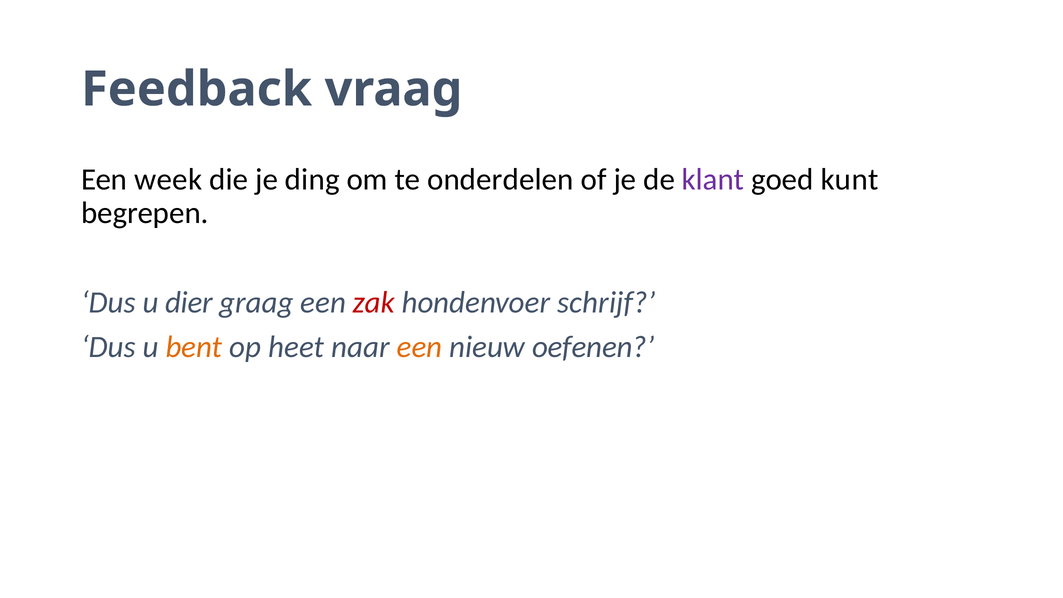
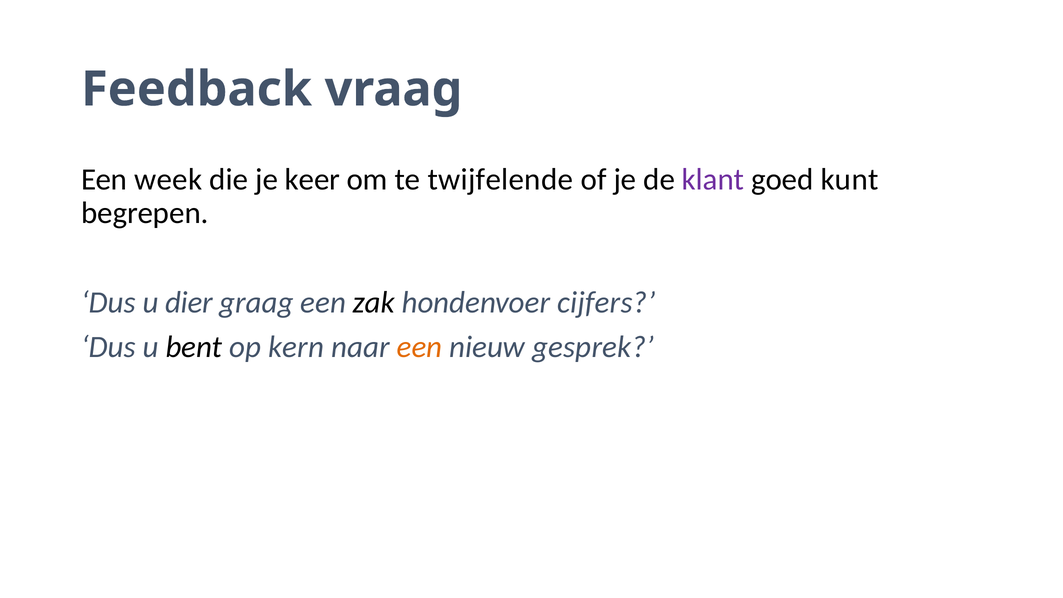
ding: ding -> keer (312, 180)
onderdelen: onderdelen -> twijfelende (500, 180)
zak colour: red -> black (374, 302)
schrijf: schrijf -> cijfers (606, 302)
bent colour: orange -> black (194, 347)
heet: heet -> kern (296, 347)
oefenen: oefenen -> gesprek (593, 347)
